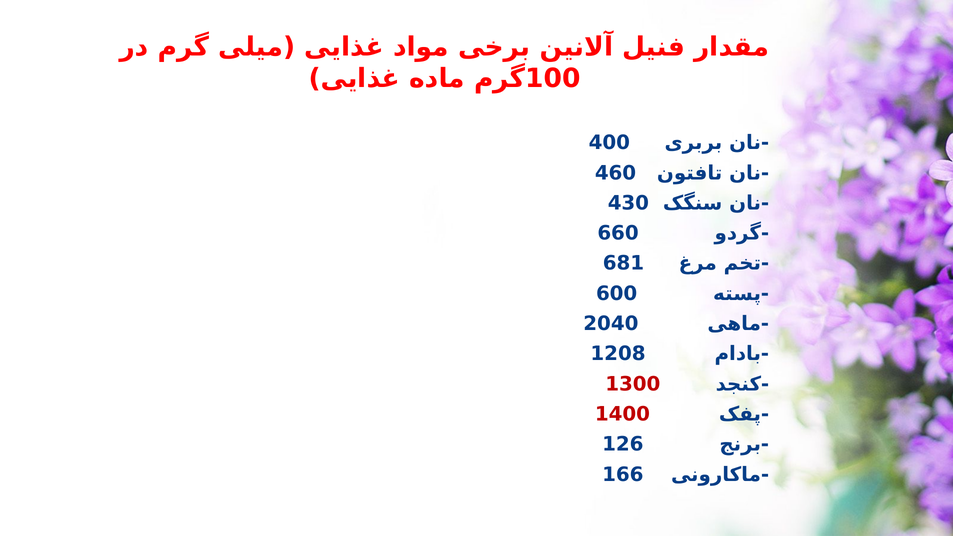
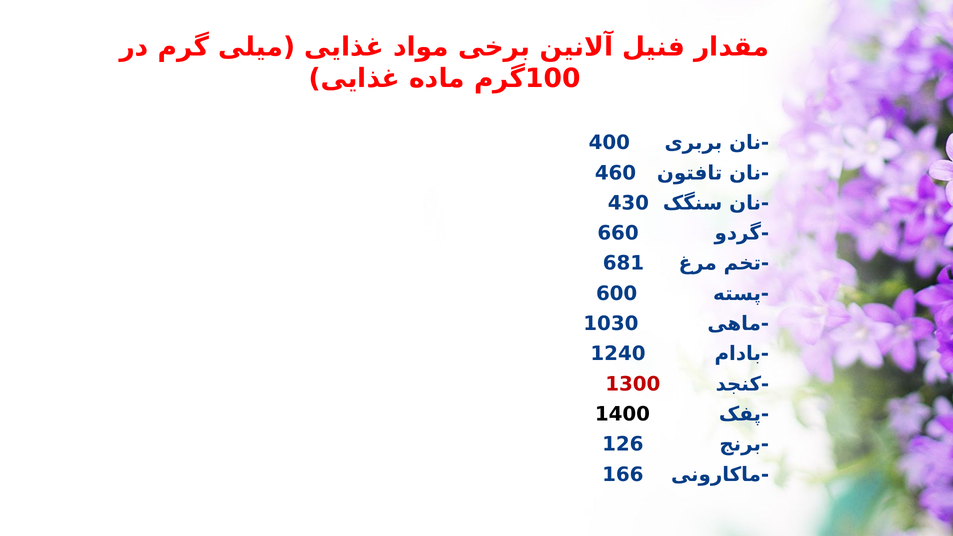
2040: 2040 -> 1030 (611, 324)
1208: 1208 -> 1240 (618, 354)
1400 colour: red -> black (622, 414)
